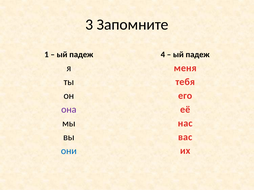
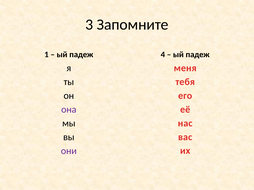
они colour: blue -> purple (69, 151)
